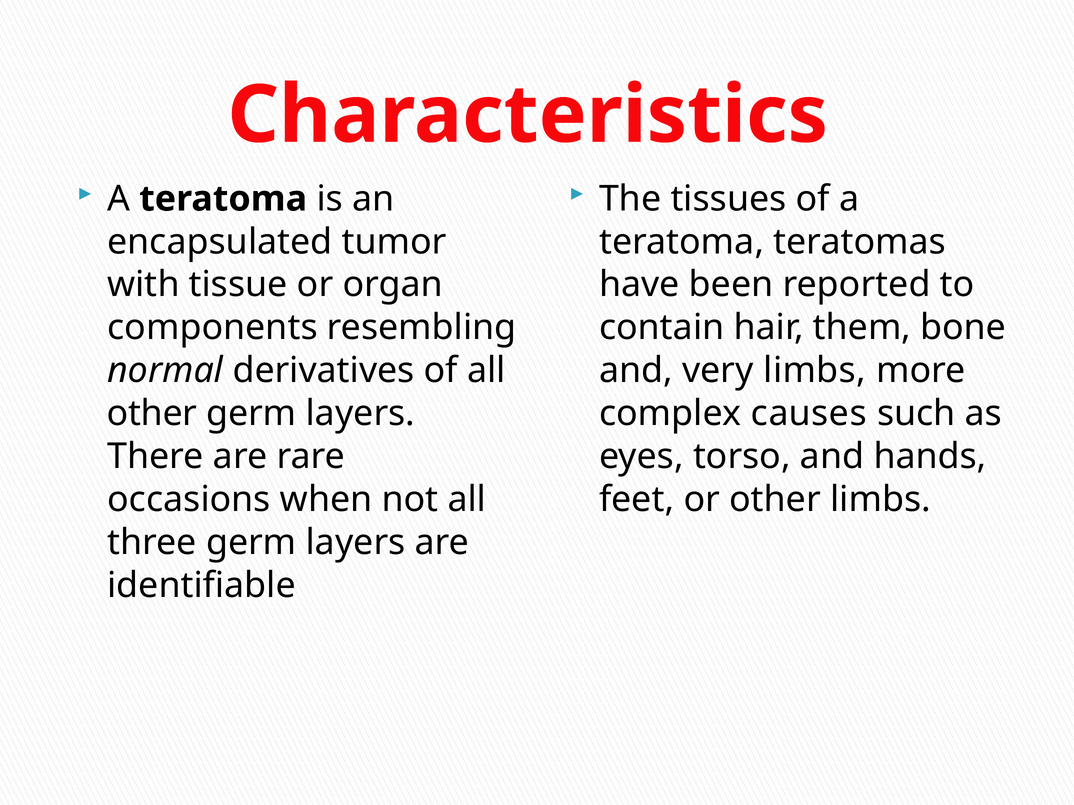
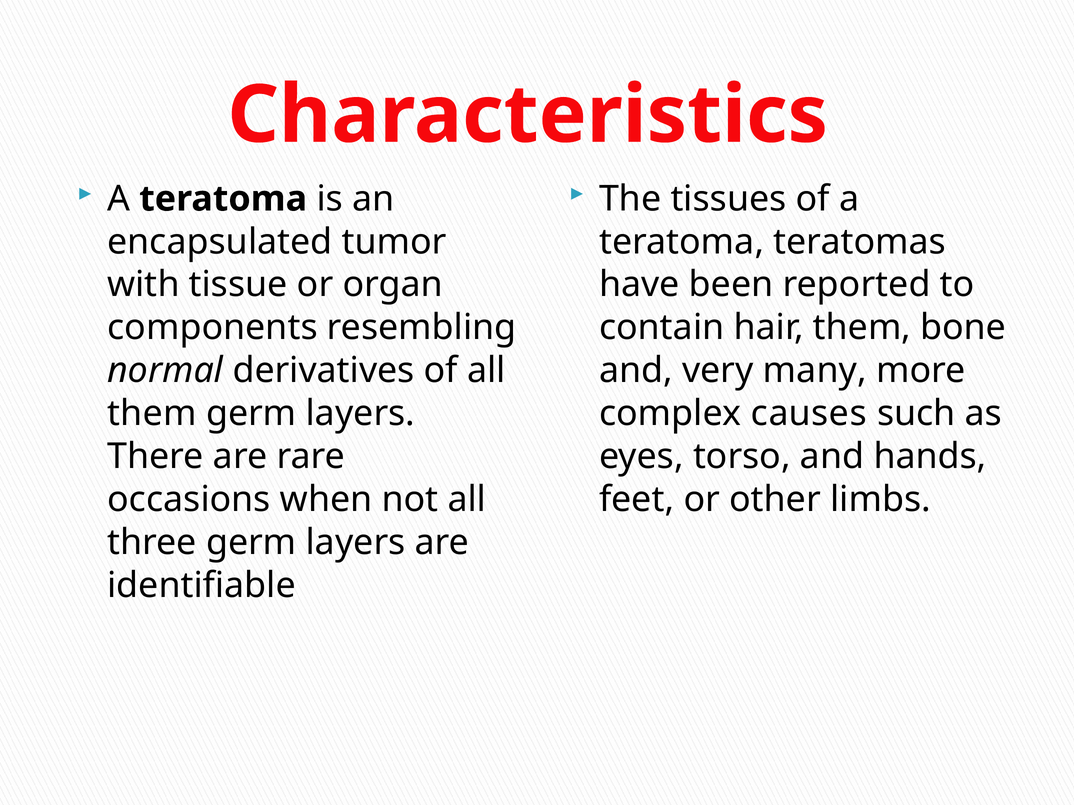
very limbs: limbs -> many (815, 371)
other: other -> them (152, 414)
